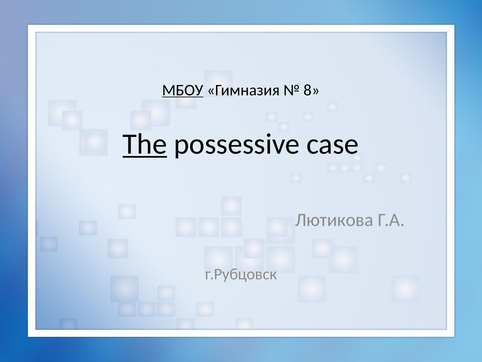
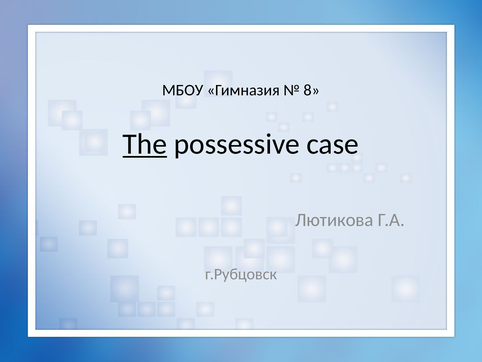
МБОУ underline: present -> none (183, 90)
